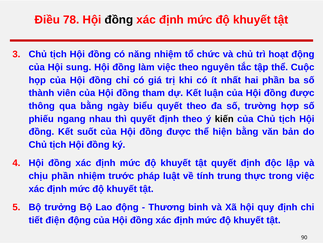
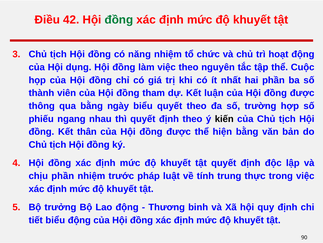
78: 78 -> 42 (71, 20)
đồng colour: black -> green (119, 20)
sung: sung -> dụng (79, 67)
suốt: suốt -> thân (87, 131)
tiết điện: điện -> biểu (55, 220)
